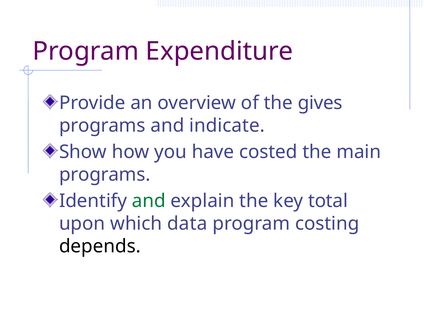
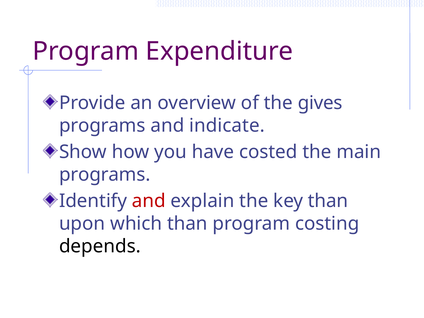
and colour: green -> red (149, 201)
key total: total -> than (328, 201)
which data: data -> than (187, 224)
